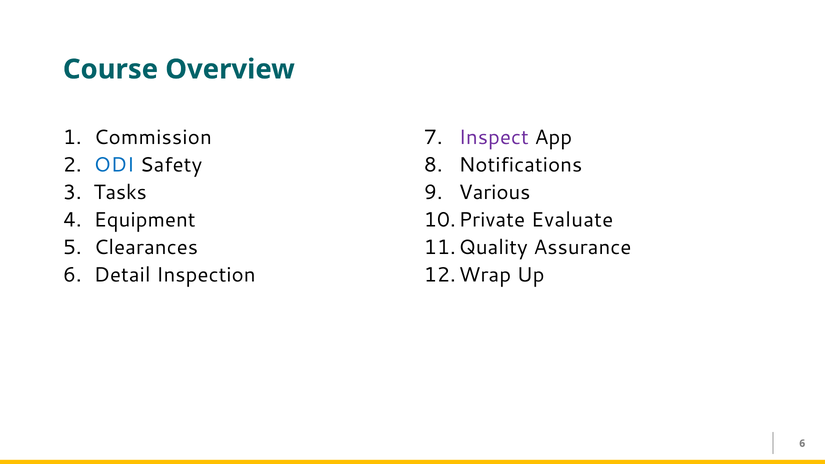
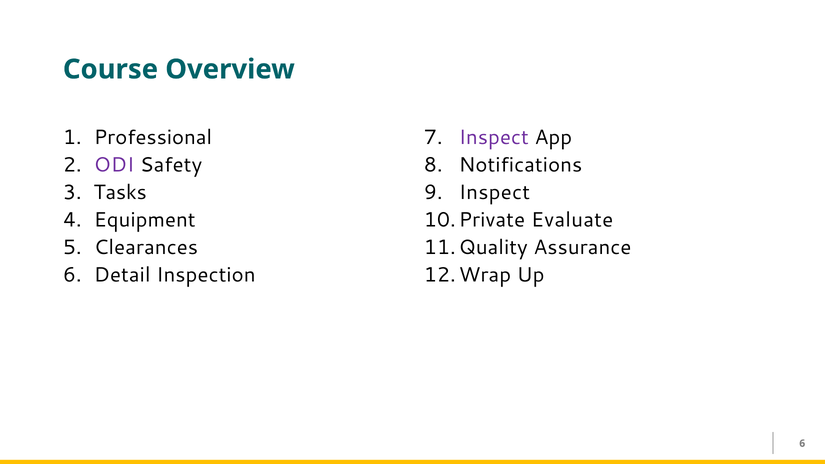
Commission: Commission -> Professional (153, 138)
ODI colour: blue -> purple (114, 165)
Various: Various -> Inspect (494, 193)
